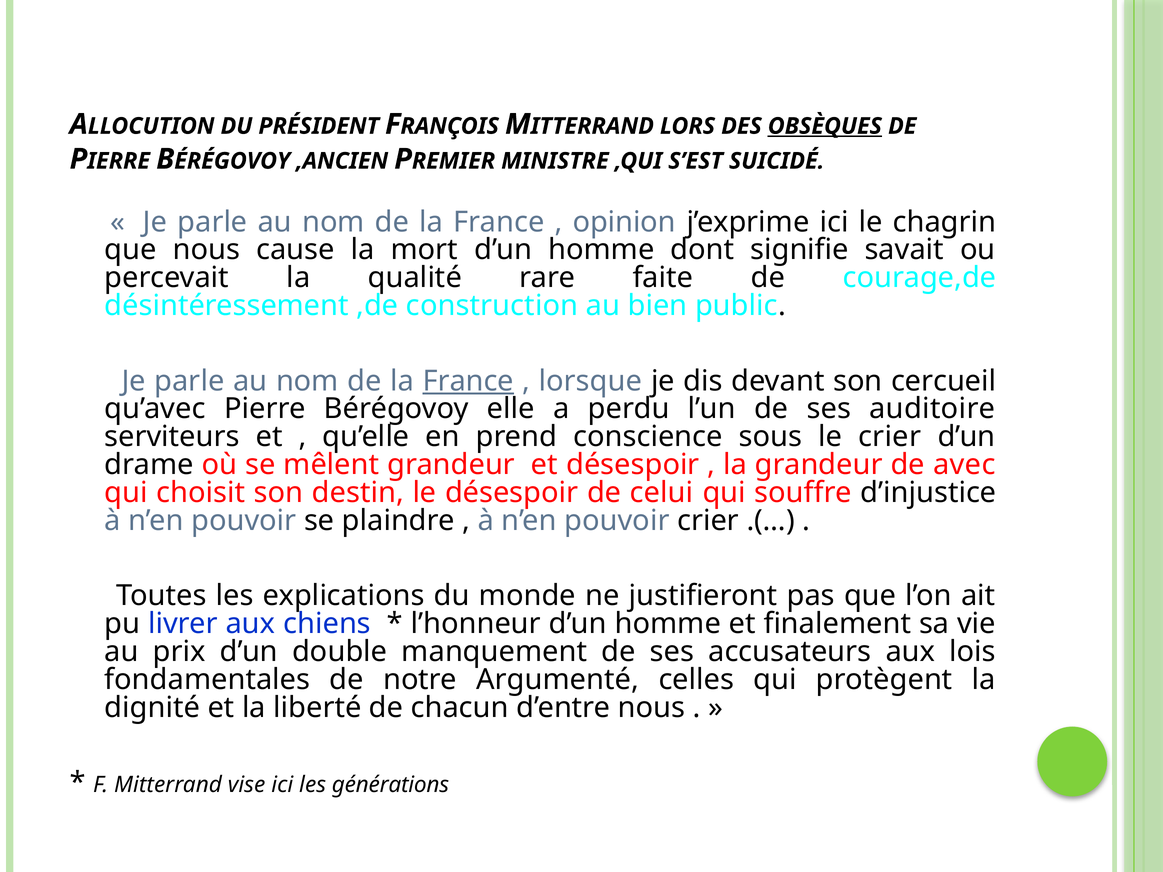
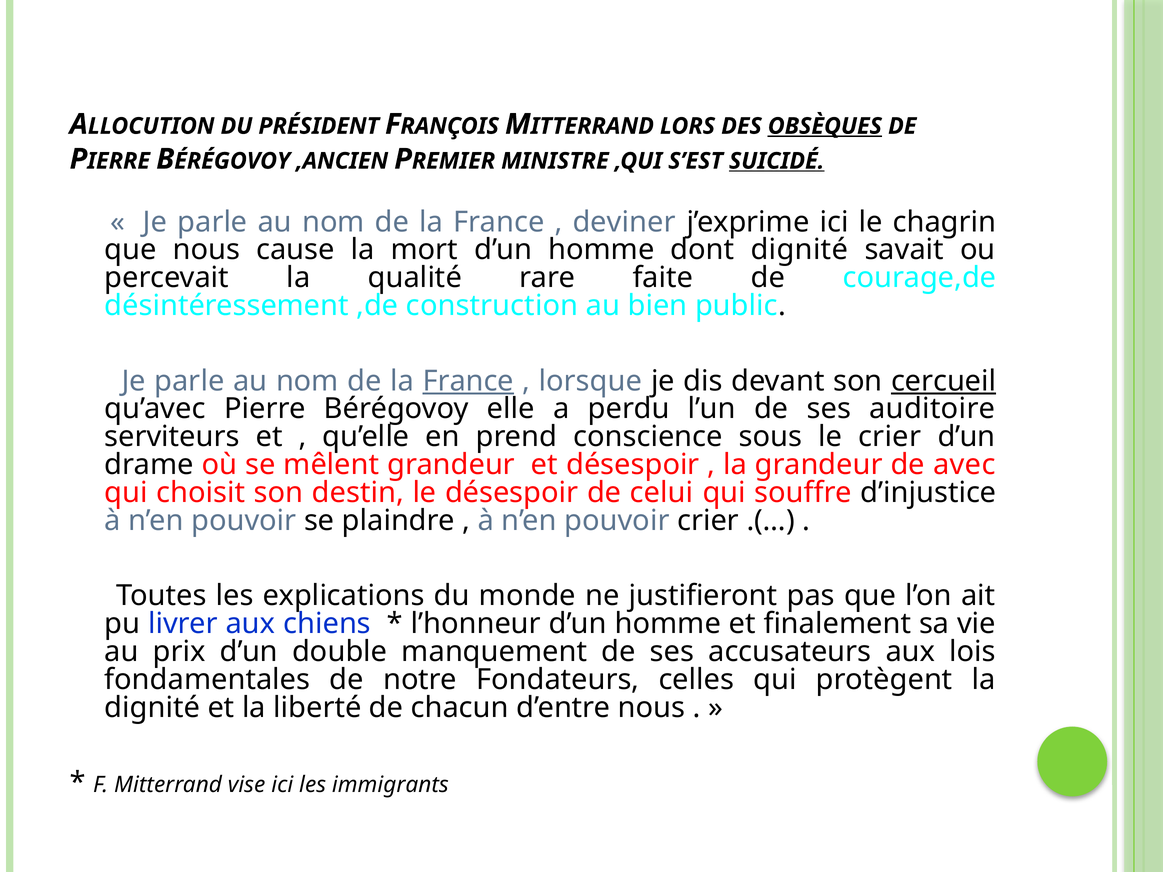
SUICIDÉ underline: none -> present (777, 161)
opinion: opinion -> deviner (624, 222)
dont signifie: signifie -> dignité (799, 250)
cercueil underline: none -> present (944, 381)
Argumenté: Argumenté -> Fondateurs (558, 680)
générations: générations -> immigrants (390, 785)
